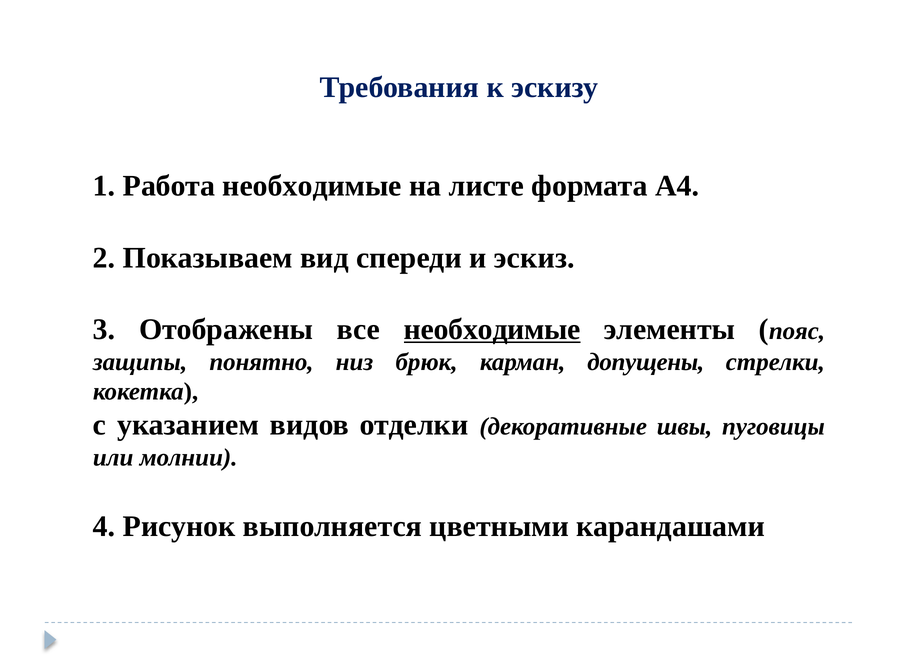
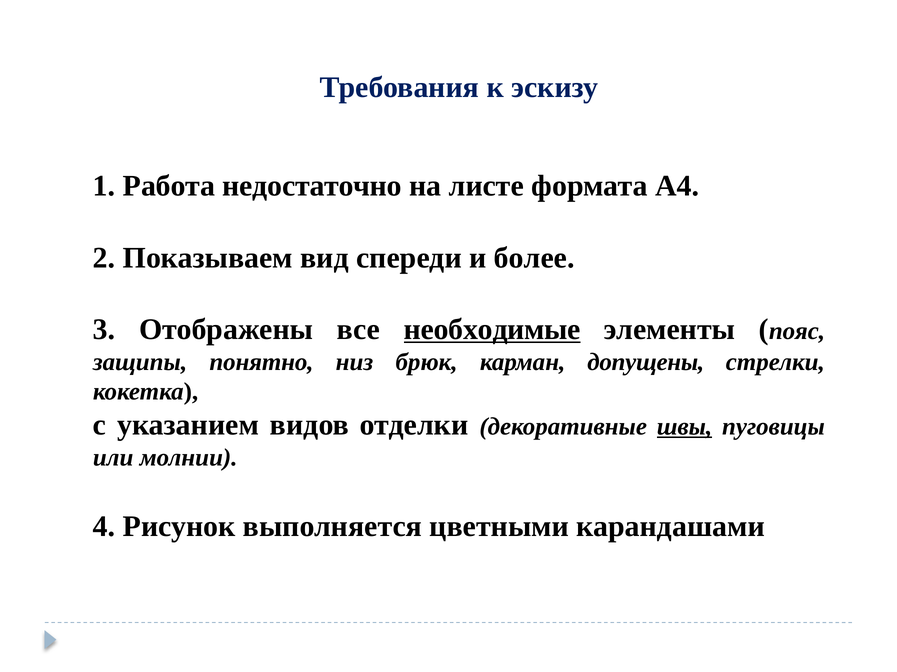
Работа необходимые: необходимые -> недостаточно (312, 186)
эскиз: эскиз -> более (534, 258)
швы underline: none -> present (684, 427)
